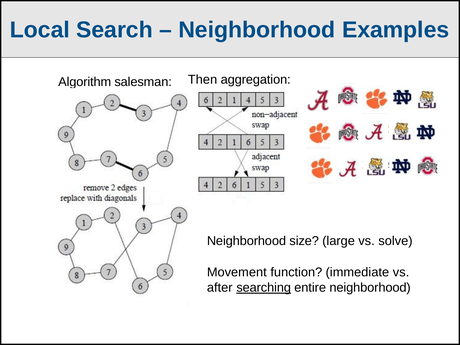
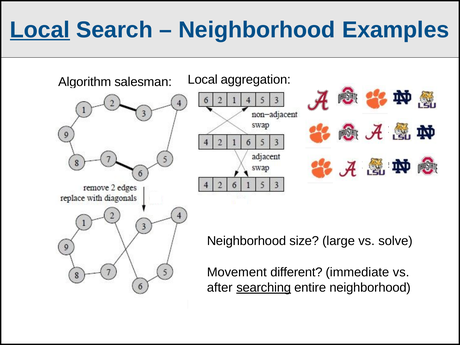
Local underline: none -> present (40, 30)
Then: Then -> Local (203, 80)
function: function -> different (296, 272)
